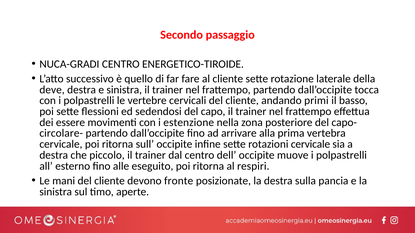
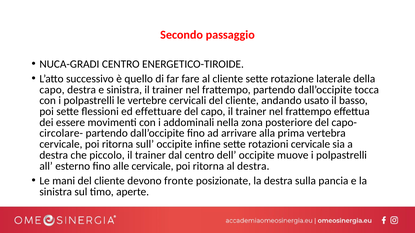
deve: deve -> capo (52, 90)
primi: primi -> usato (317, 101)
sedendosi: sedendosi -> effettuare (158, 112)
estenzione: estenzione -> addominali (189, 123)
alle eseguito: eseguito -> cervicale (153, 166)
al respiri: respiri -> destra (253, 166)
